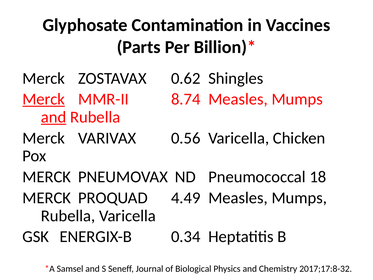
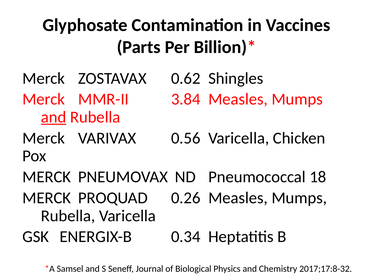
Merck underline: present -> none (44, 99)
8.74: 8.74 -> 3.84 (186, 99)
4.49: 4.49 -> 0.26 (186, 198)
